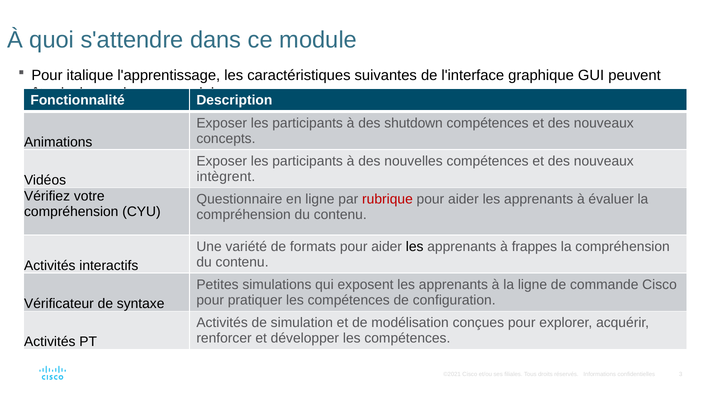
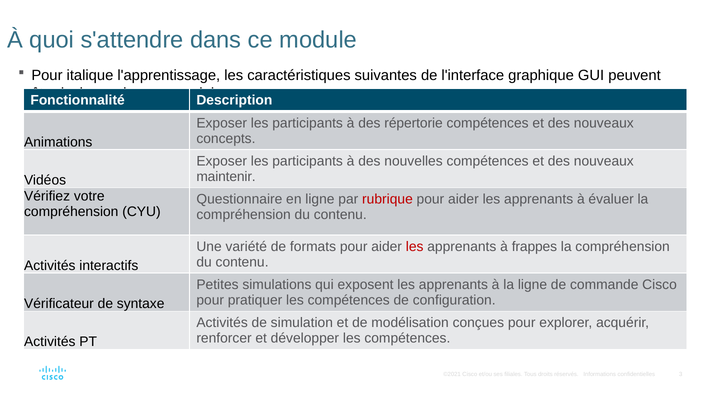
shutdown: shutdown -> répertorie (414, 123)
intègrent: intègrent -> maintenir (226, 177)
les colour: black -> red (415, 246)
